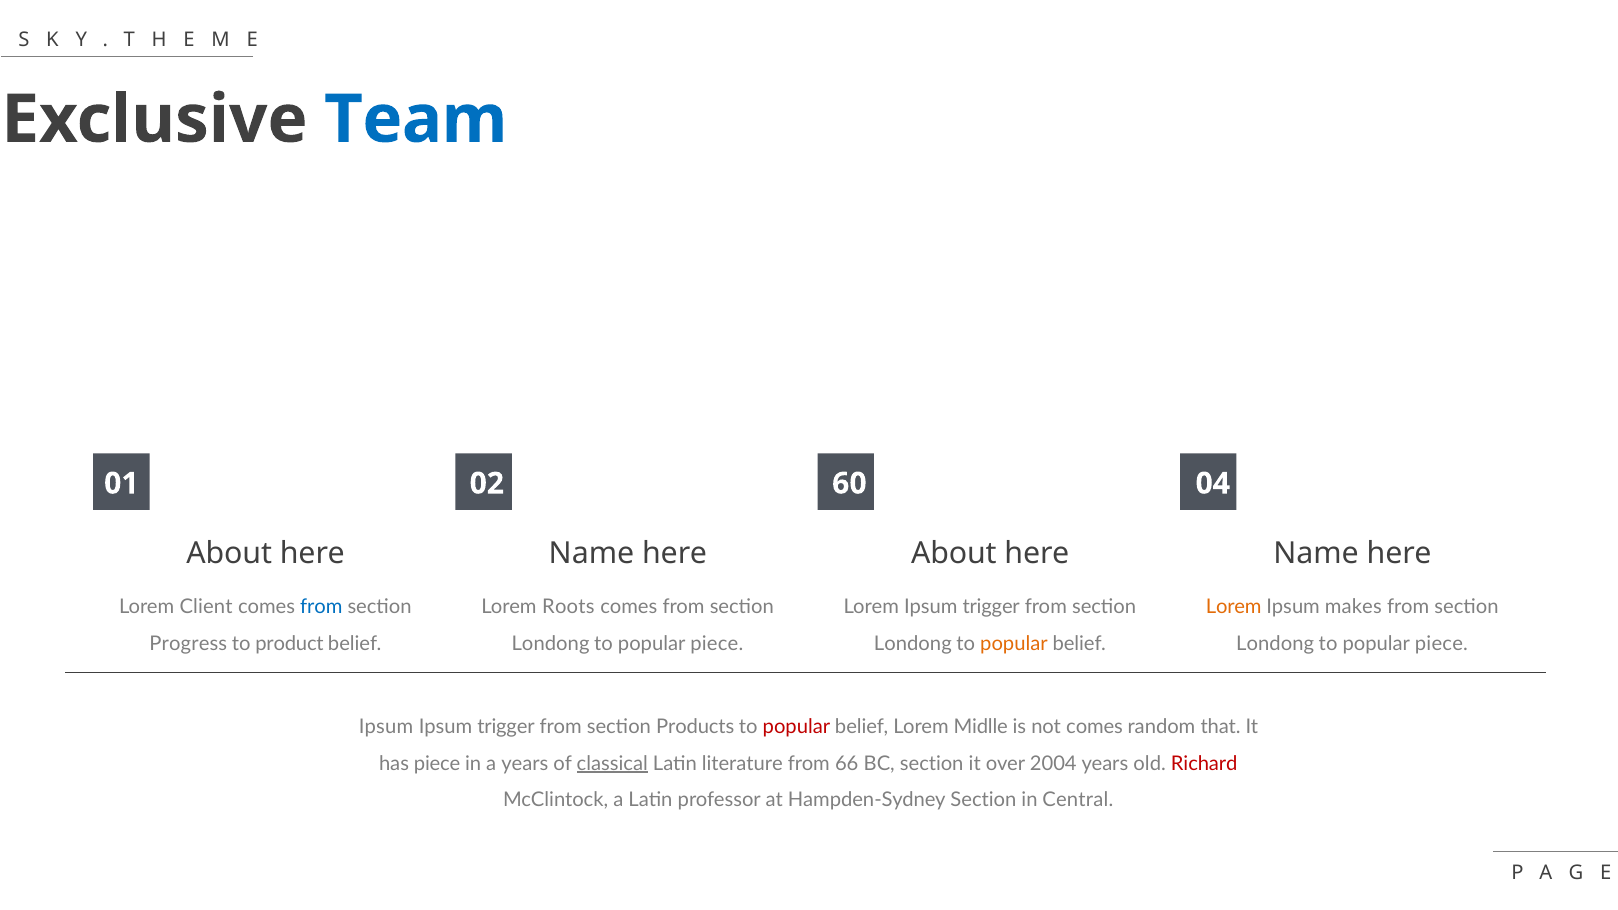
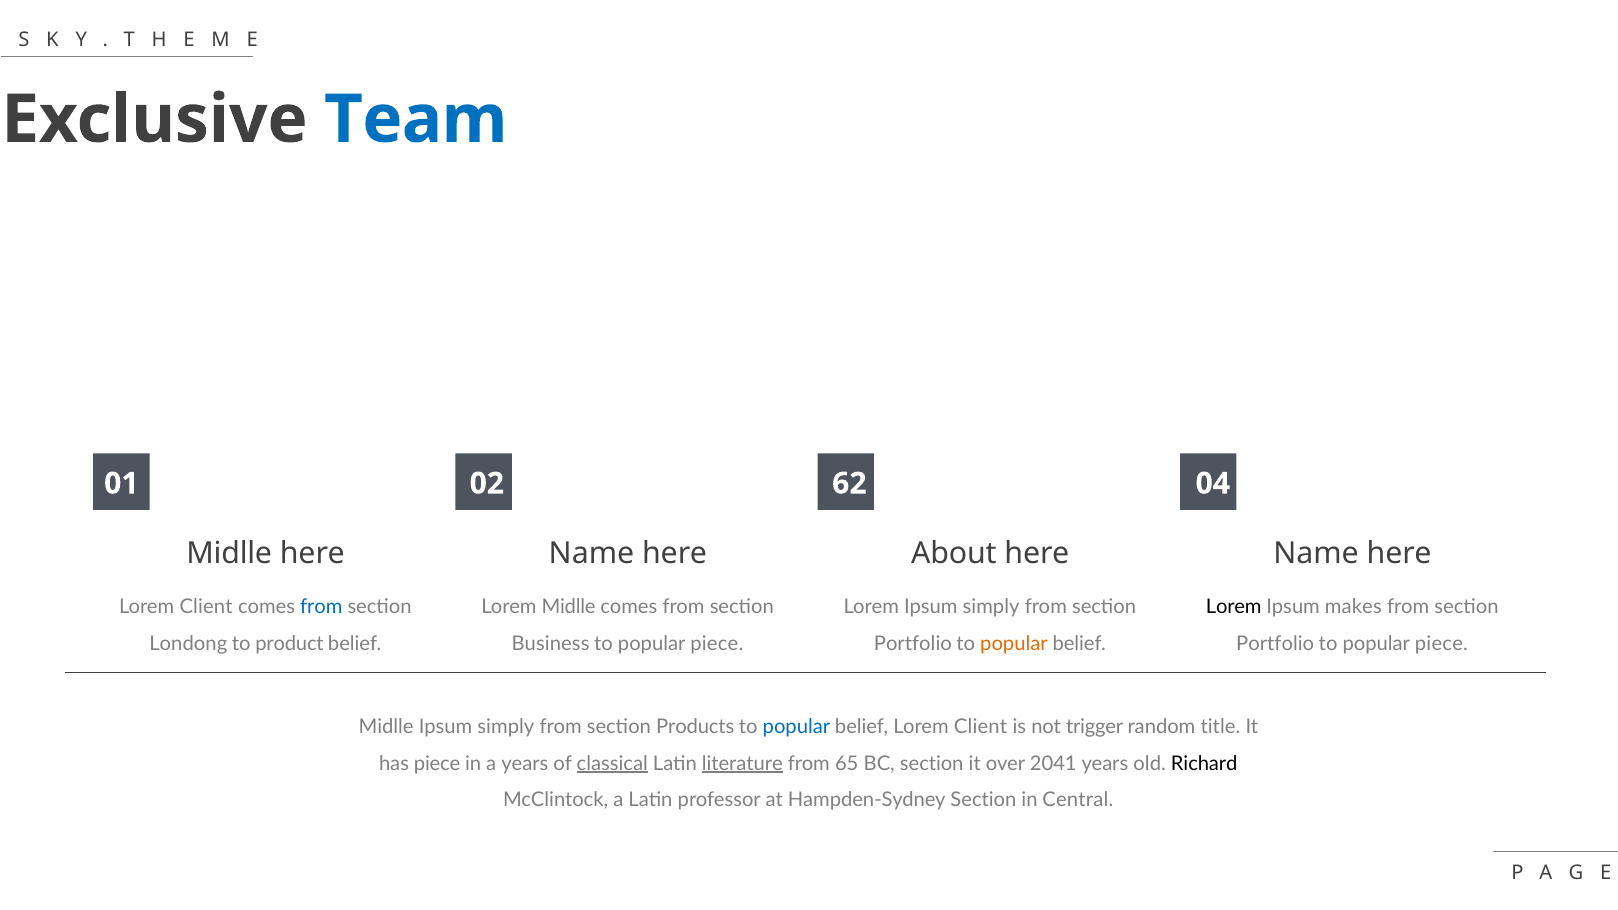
60: 60 -> 62 (849, 484)
About: About -> Midlle (229, 553)
Lorem Roots: Roots -> Midlle (569, 607)
Lorem Ipsum trigger: trigger -> simply (991, 607)
Lorem colour: orange -> black (1234, 607)
Progress: Progress -> Londong (188, 644)
Londong: Londong -> Business (551, 644)
Londong: Londong -> Portfolio (913, 644)
Londong: Londong -> Portfolio (1275, 644)
Ipsum: Ipsum -> Midlle (386, 727)
trigger: trigger -> simply (506, 727)
popular colour: red -> blue (796, 727)
belief Lorem Midlle: Midlle -> Client (981, 727)
not comes: comes -> trigger (1095, 727)
that: that -> title (1220, 727)
literature underline: none -> present (742, 763)
66: 66 -> 65 (847, 763)
2004: 2004 -> 2041 (1053, 763)
Richard colour: red -> black (1204, 763)
